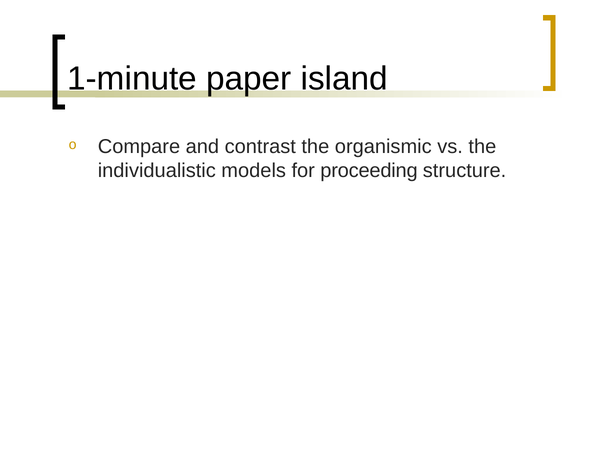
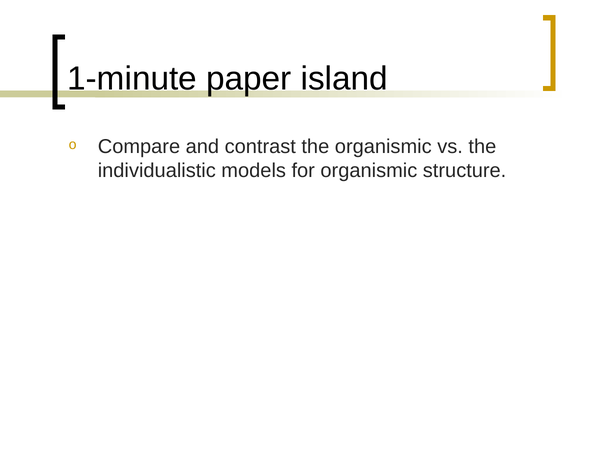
for proceeding: proceeding -> organismic (369, 171)
